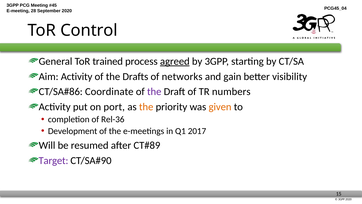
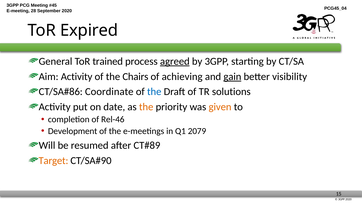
Control: Control -> Expired (89, 30)
Drafts: Drafts -> Chairs (135, 76)
networks: networks -> achieving (182, 76)
gain underline: none -> present (232, 76)
the colour: purple -> blue (154, 92)
numbers: numbers -> solutions (231, 92)
port: port -> date (114, 107)
Rel-36: Rel-36 -> Rel-46 (113, 119)
2017: 2017 -> 2079 (197, 131)
Target colour: purple -> orange (53, 160)
